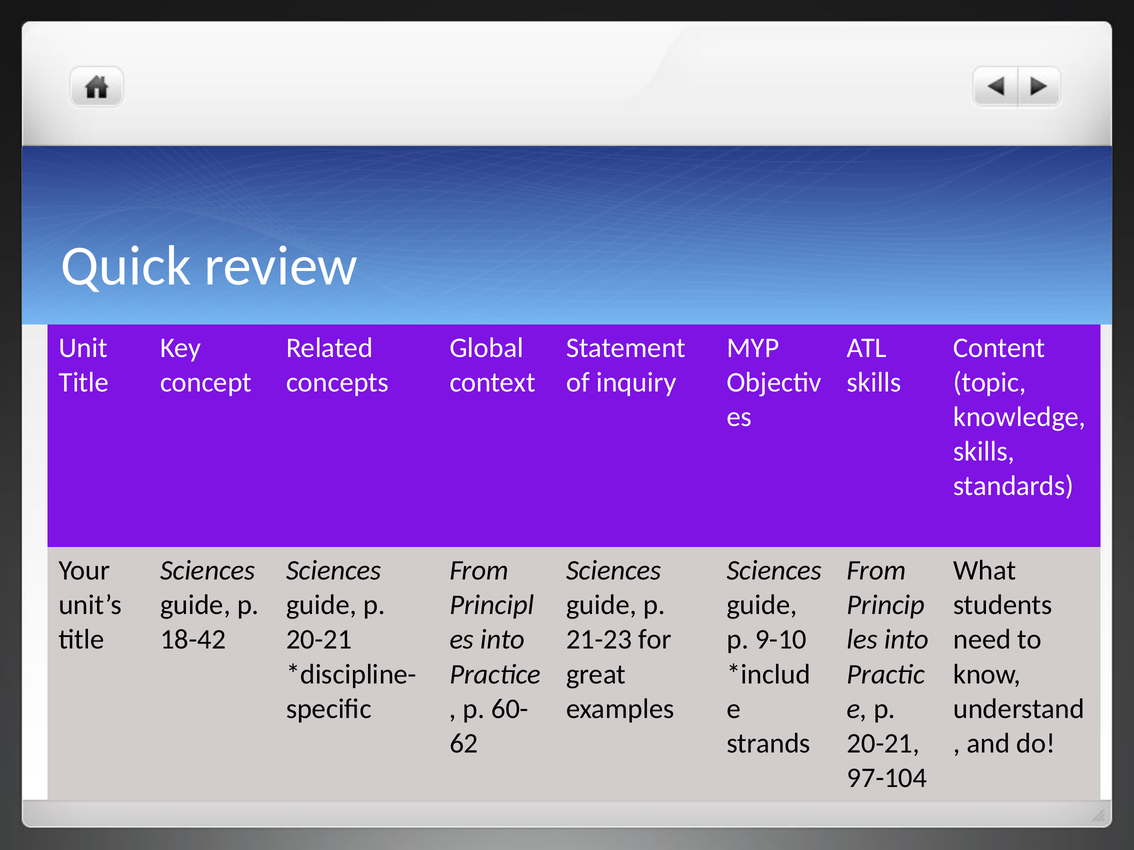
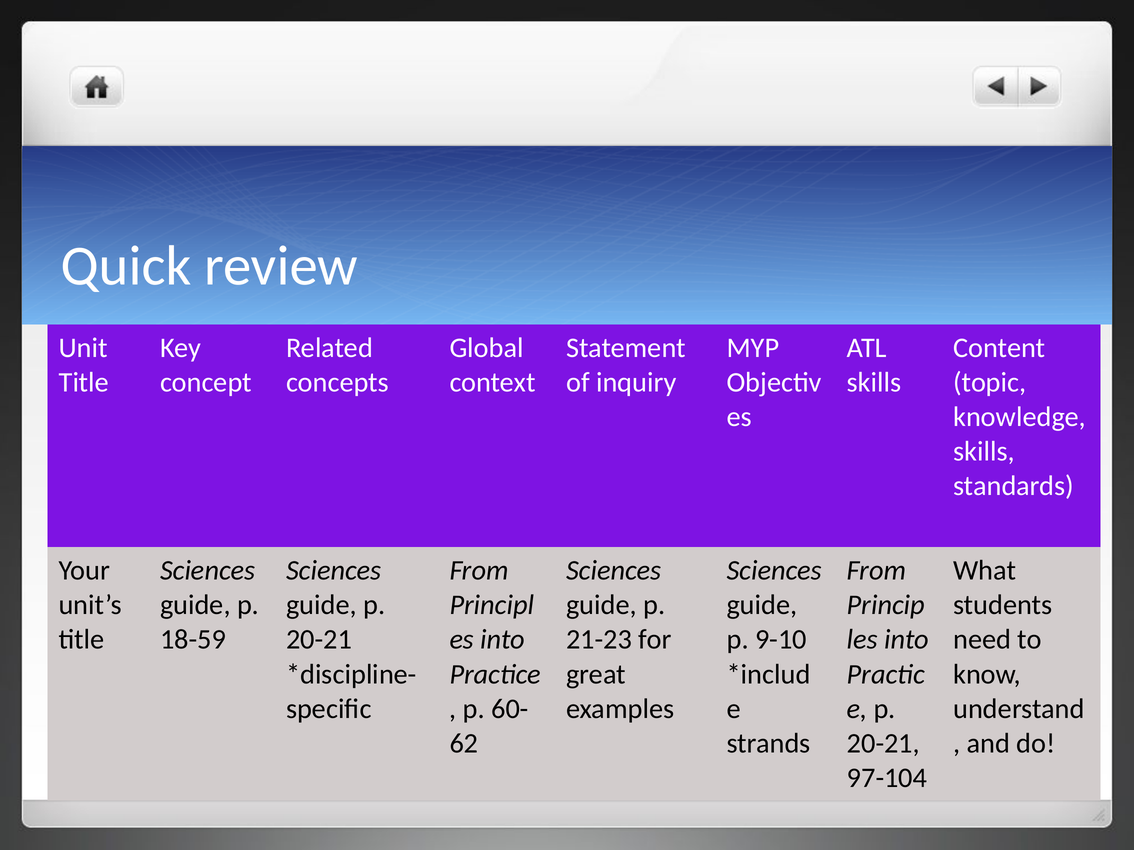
18-42: 18-42 -> 18-59 (193, 640)
